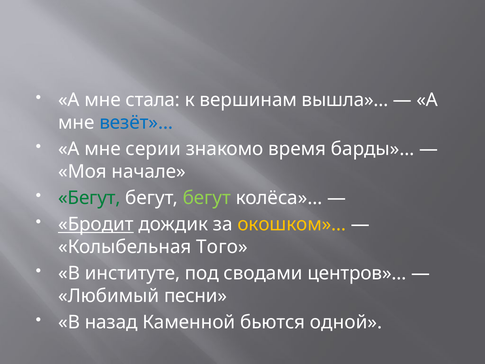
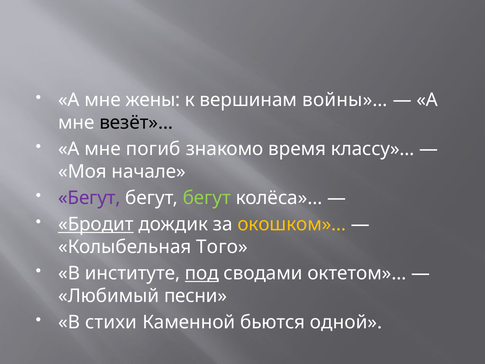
стала: стала -> жены (153, 100)
вышла»…: вышла»… -> войны»… (345, 100)
везёт»… colour: blue -> black (136, 122)
серии: серии -> погиб (153, 149)
барды»…: барды»… -> классу»… (373, 149)
Бегут colour: green -> purple (89, 198)
под underline: none -> present (202, 273)
центров»…: центров»… -> октетом»… (357, 273)
назад: назад -> стихи (111, 322)
